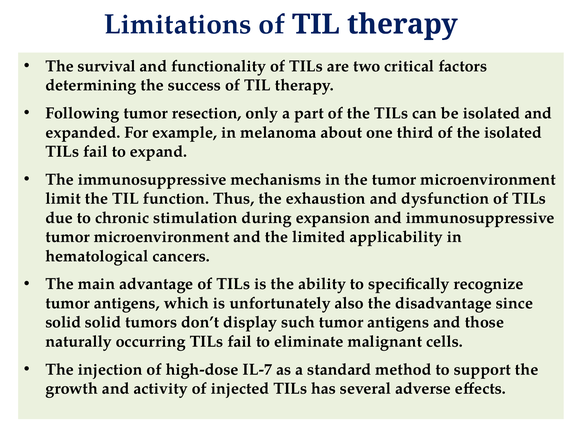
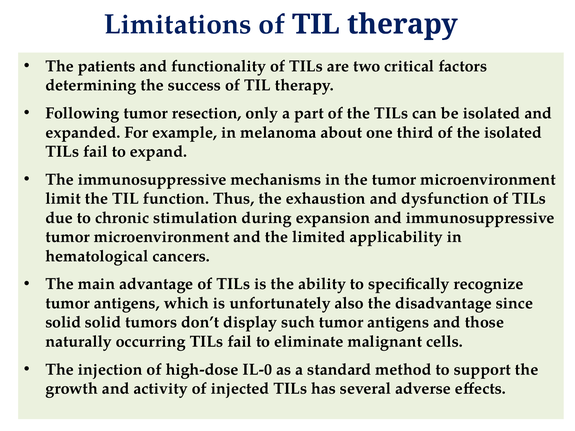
survival: survival -> patients (107, 66)
IL-7: IL-7 -> IL-0 (257, 370)
